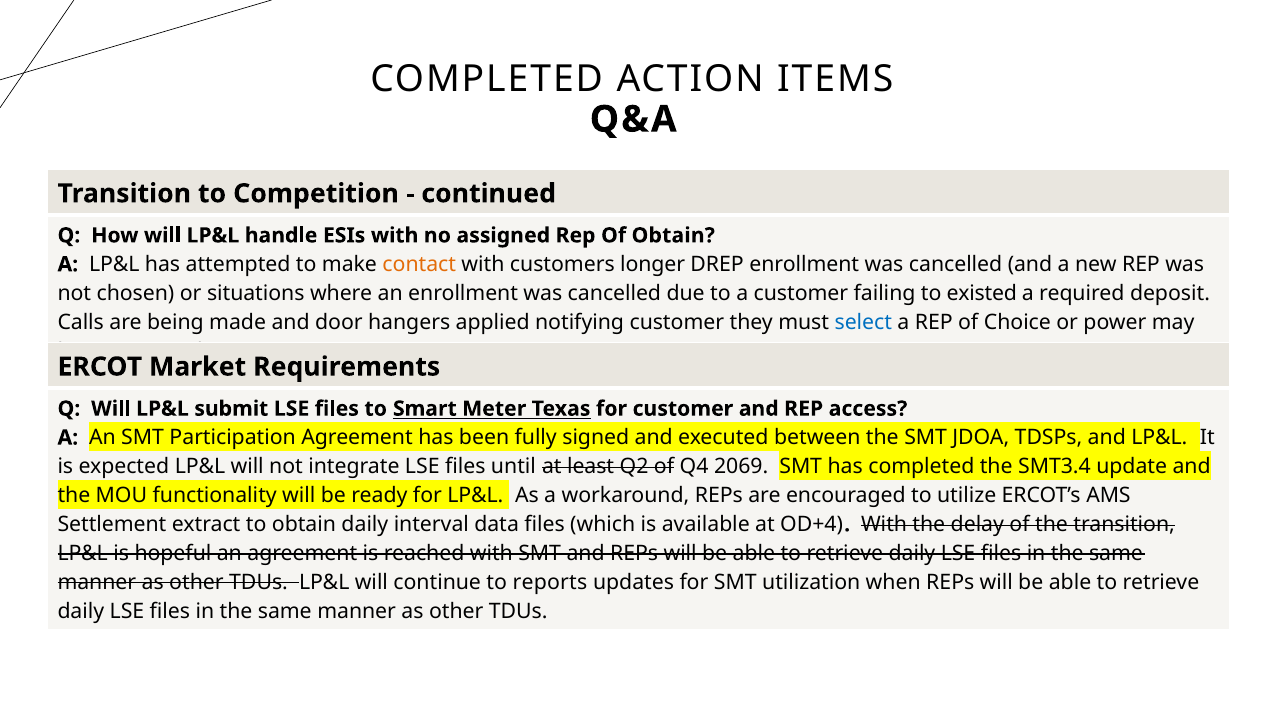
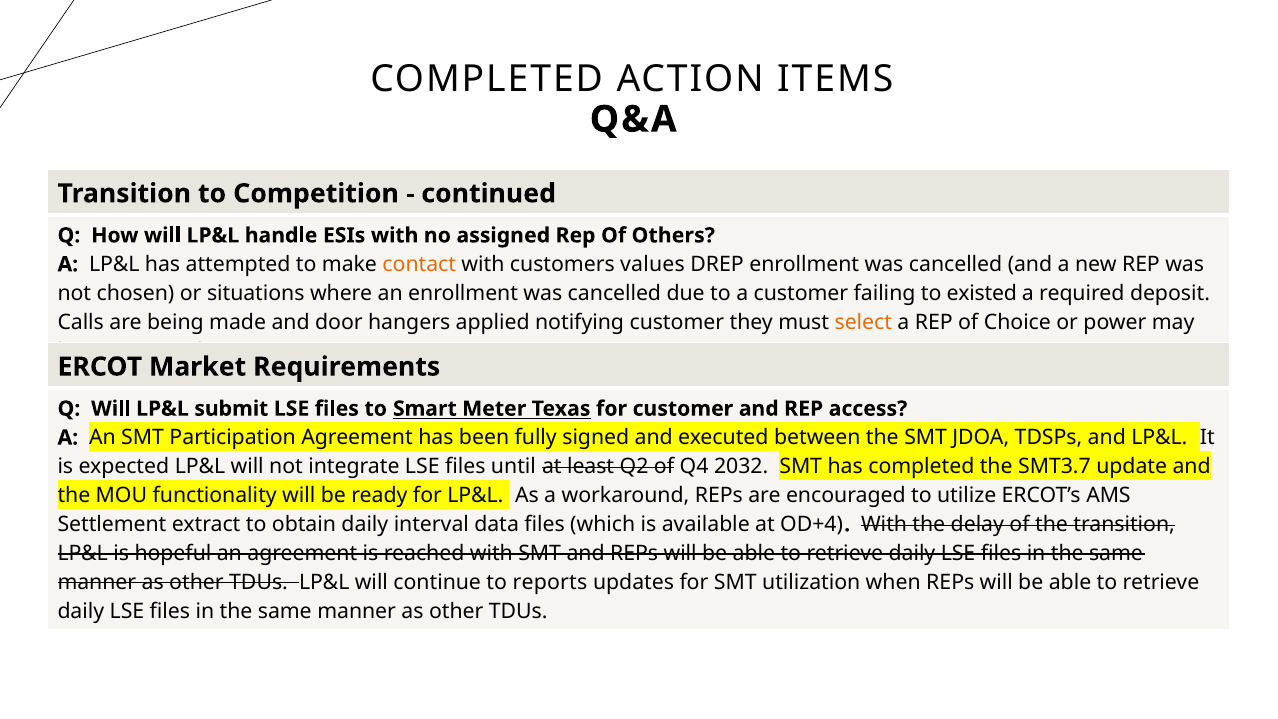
Of Obtain: Obtain -> Others (673, 235)
longer: longer -> values (653, 264)
select colour: blue -> orange (863, 322)
2069: 2069 -> 2032 (741, 466)
SMT3.4: SMT3.4 -> SMT3.7 (1054, 466)
